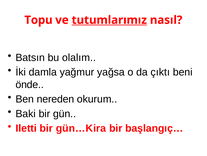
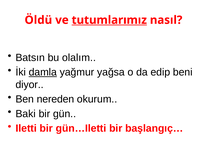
Topu: Topu -> Öldü (38, 20)
damla underline: none -> present (43, 72)
çıktı: çıktı -> edip (160, 72)
önde: önde -> diyor (30, 84)
gün…Kira: gün…Kira -> gün…Iletti (81, 128)
